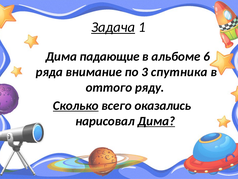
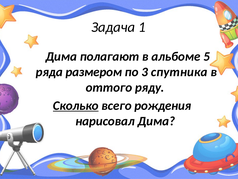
Задача underline: present -> none (113, 27)
падающие: падающие -> полагают (110, 56)
6: 6 -> 5 (207, 56)
внимание: внимание -> размером (94, 72)
оказались: оказались -> рождения (163, 105)
Дима underline: present -> none (156, 121)
